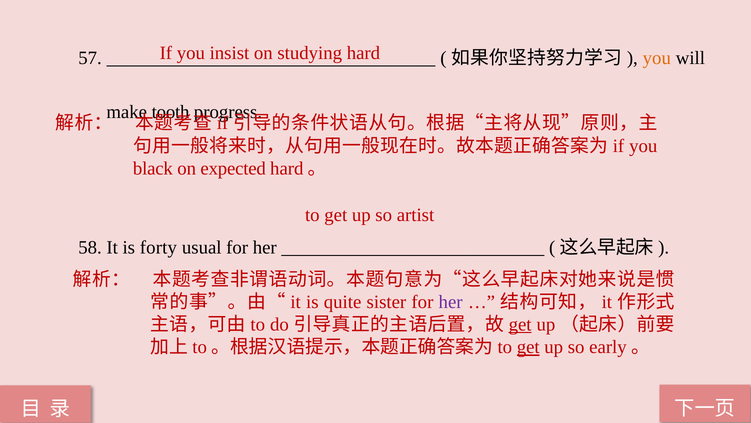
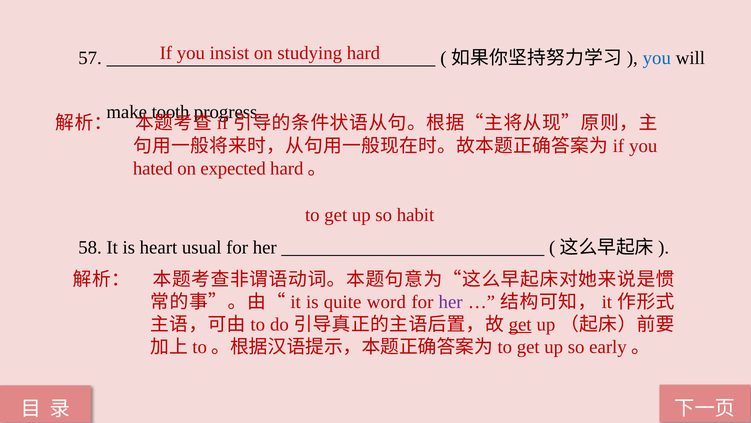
you colour: orange -> blue (657, 58)
black: black -> hated (153, 168)
artist: artist -> habit (416, 215)
forty: forty -> heart (158, 247)
sister: sister -> word (386, 302)
get underline: present -> none (528, 347)
